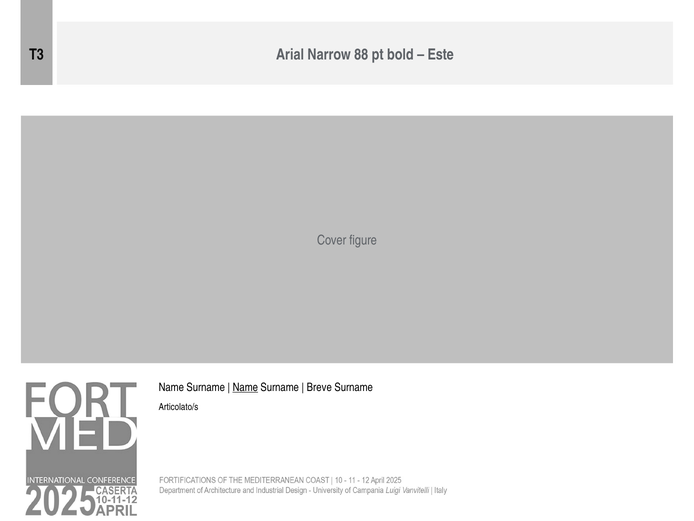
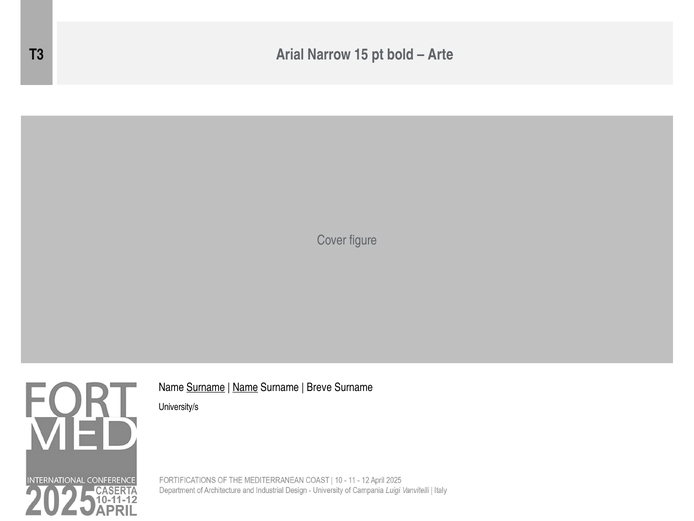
88: 88 -> 15 (361, 54)
Este: Este -> Arte (441, 54)
Surname underline: none -> present (206, 387)
Articolato/s: Articolato/s -> University/s (179, 407)
